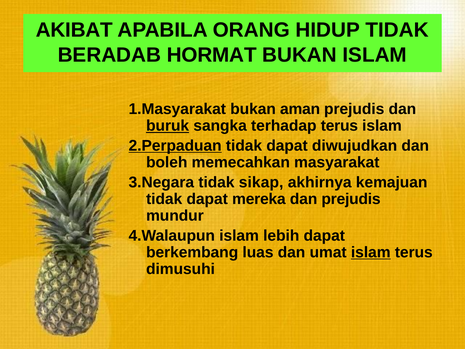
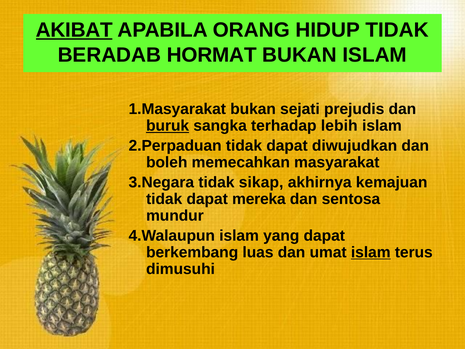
AKIBAT underline: none -> present (74, 30)
aman: aman -> sejati (300, 109)
terhadap terus: terus -> lebih (339, 126)
2.Perpaduan underline: present -> none (175, 146)
dan prejudis: prejudis -> sentosa (351, 199)
lebih: lebih -> yang (281, 235)
